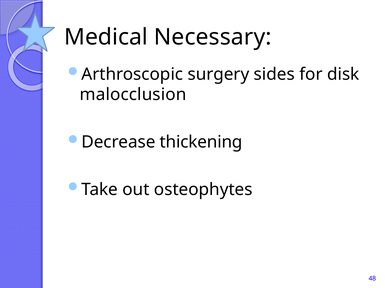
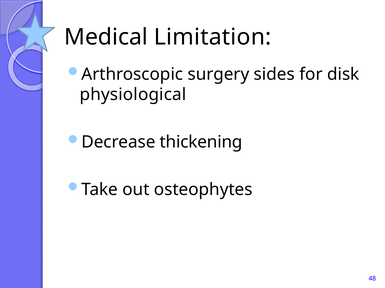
Necessary: Necessary -> Limitation (213, 37)
malocclusion: malocclusion -> physiological (133, 95)
